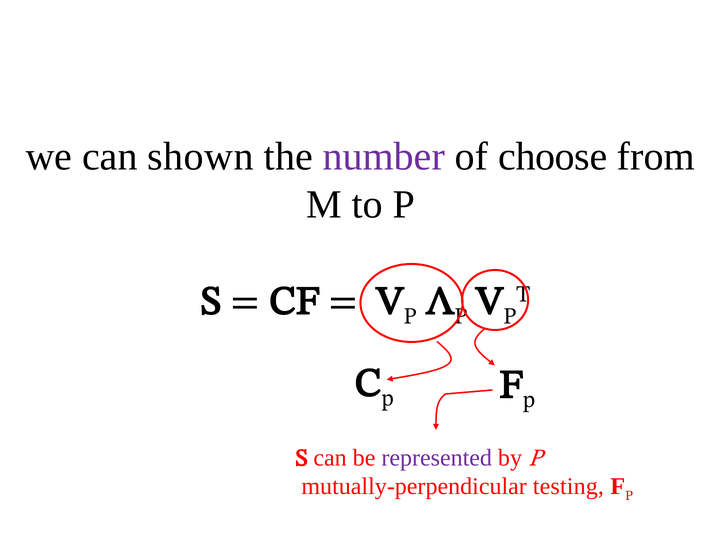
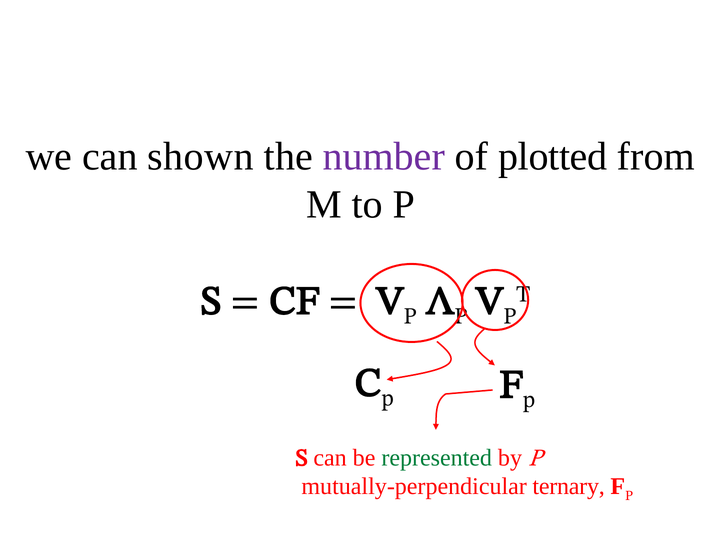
choose: choose -> plotted (553, 157)
represented colour: purple -> green (437, 458)
testing: testing -> ternary (569, 487)
